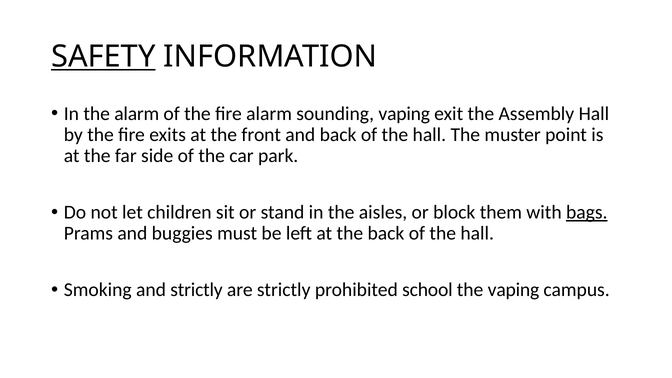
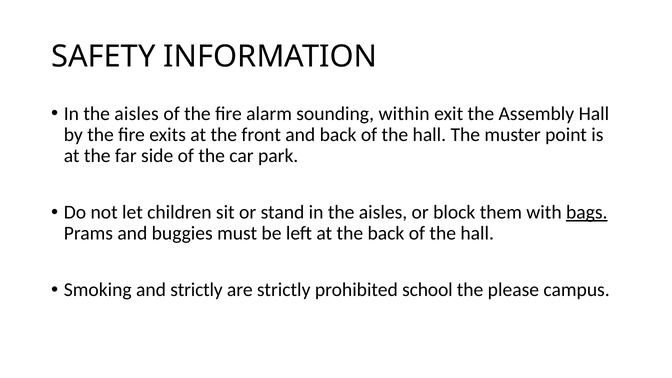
SAFETY underline: present -> none (103, 56)
alarm: alarm -> aisles (137, 114)
sounding vaping: vaping -> within (404, 114)
the vaping: vaping -> please (513, 290)
